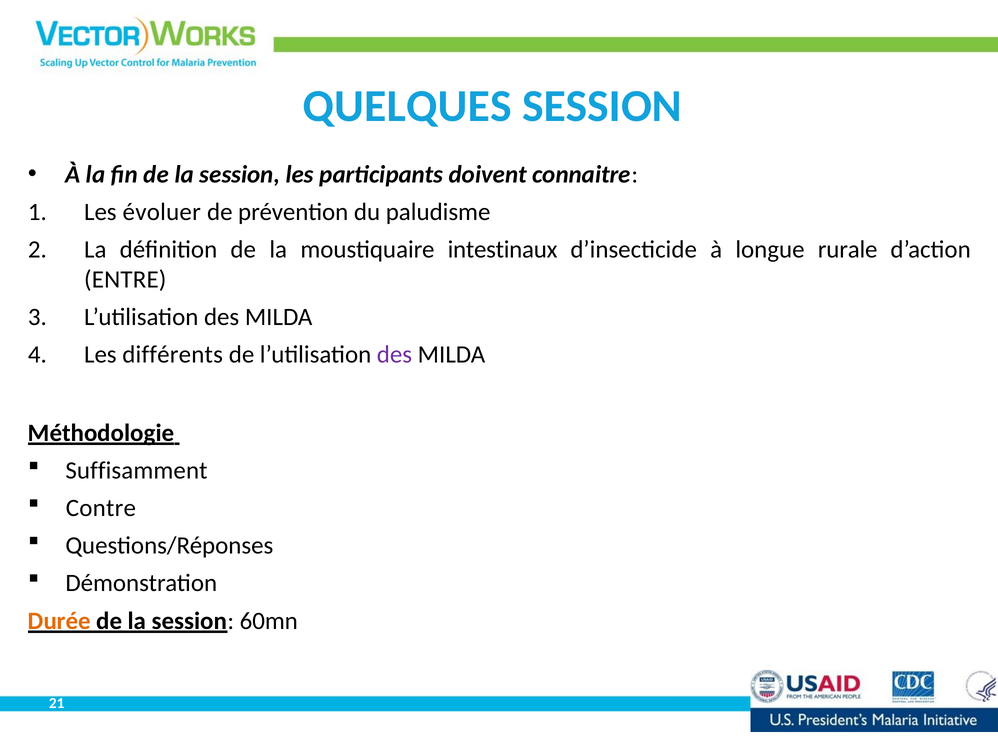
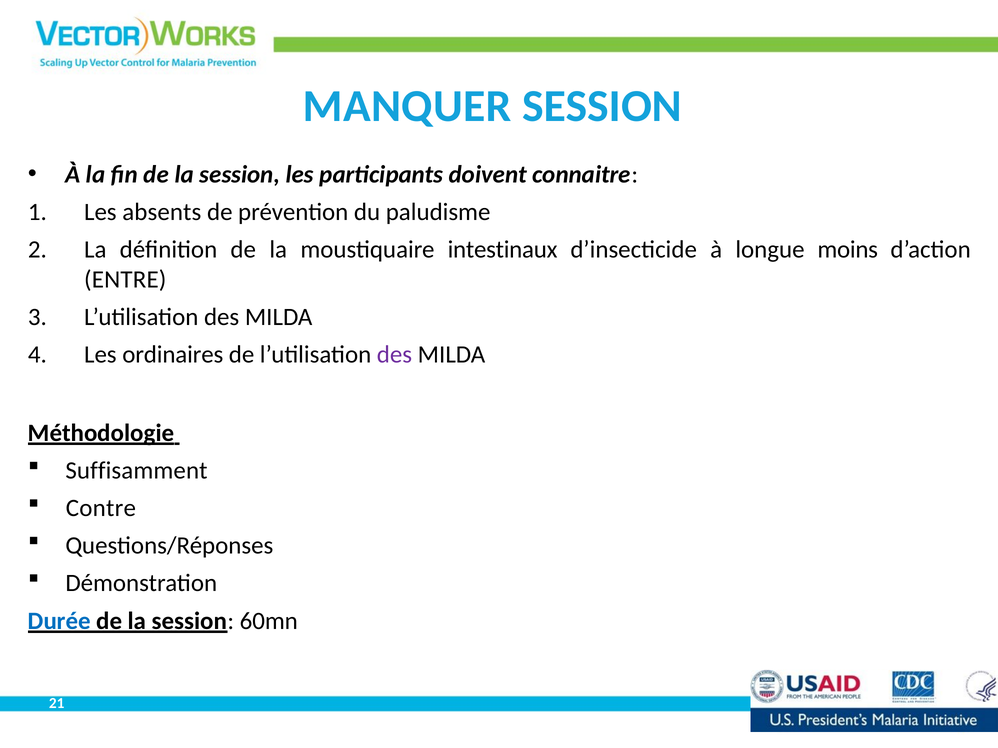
QUELQUES: QUELQUES -> MANQUER (407, 106)
évoluer: évoluer -> absents (162, 212)
rurale: rurale -> moins (848, 250)
différents: différents -> ordinaires (173, 355)
Durée colour: orange -> blue (59, 621)
